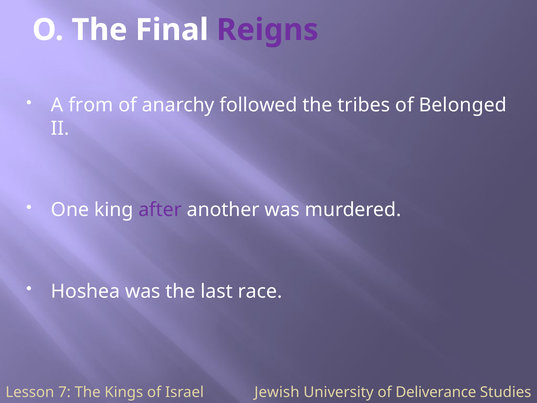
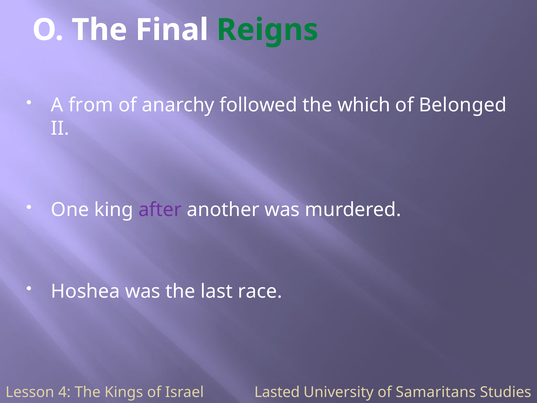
Reigns colour: purple -> green (267, 30)
tribes: tribes -> which (364, 105)
7: 7 -> 4 (64, 392)
Jewish: Jewish -> Lasted (277, 392)
Deliverance: Deliverance -> Samaritans (436, 392)
